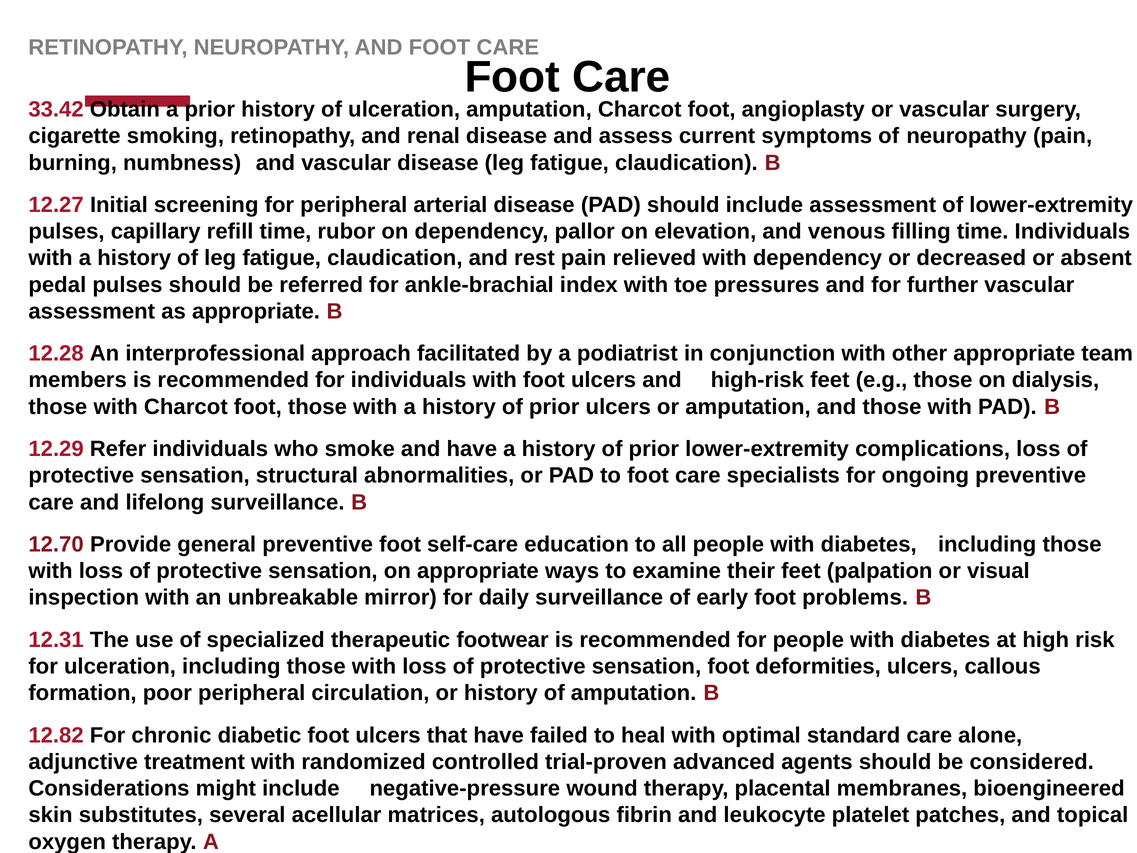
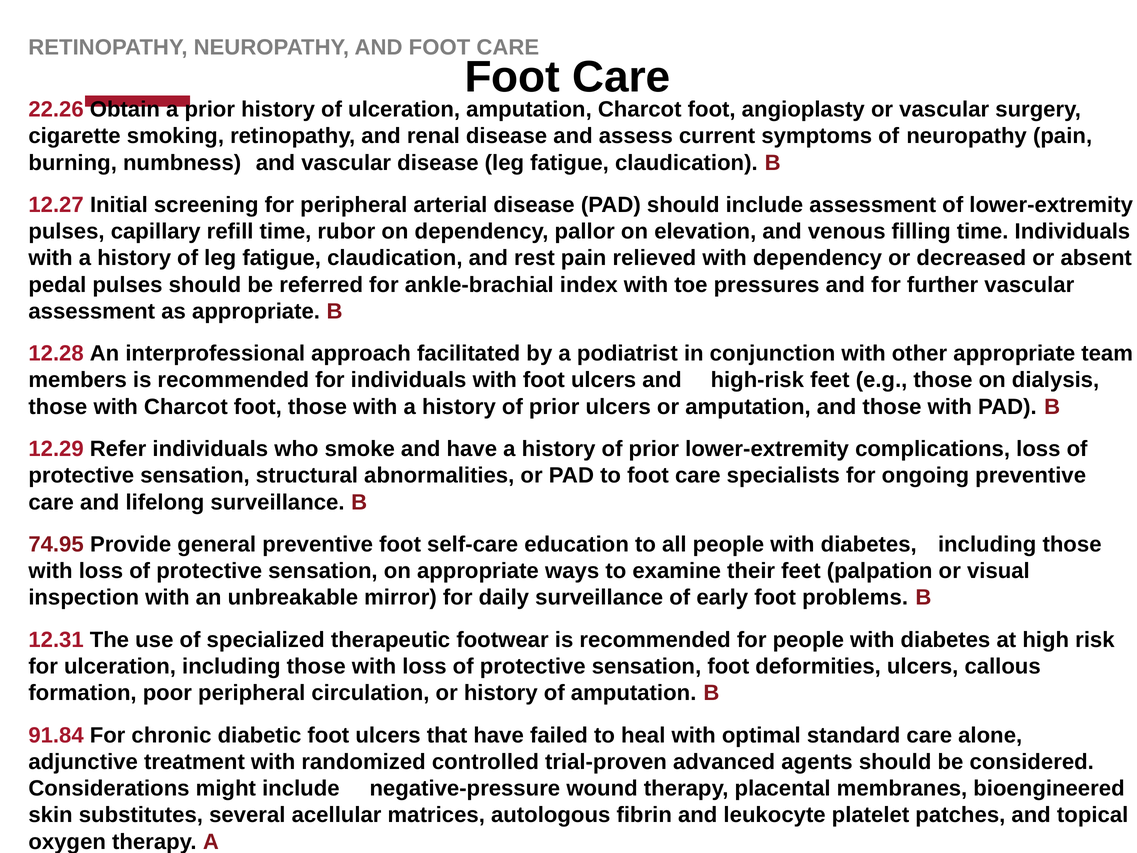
33.42: 33.42 -> 22.26 (56, 110)
12.70: 12.70 -> 74.95 (56, 544)
12.82: 12.82 -> 91.84 (56, 735)
